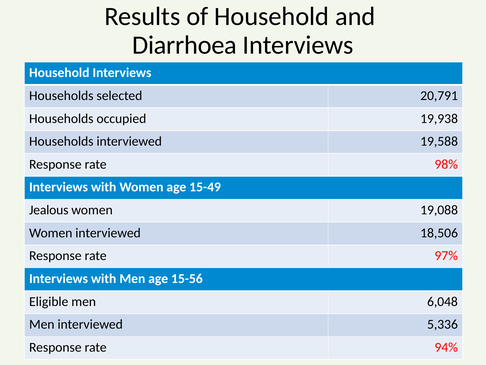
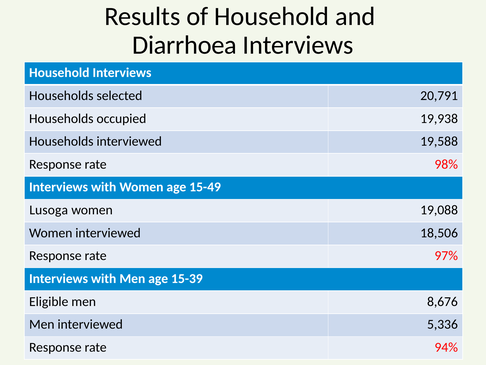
Jealous: Jealous -> Lusoga (49, 210)
15-56: 15-56 -> 15-39 (187, 278)
6,048: 6,048 -> 8,676 (442, 301)
